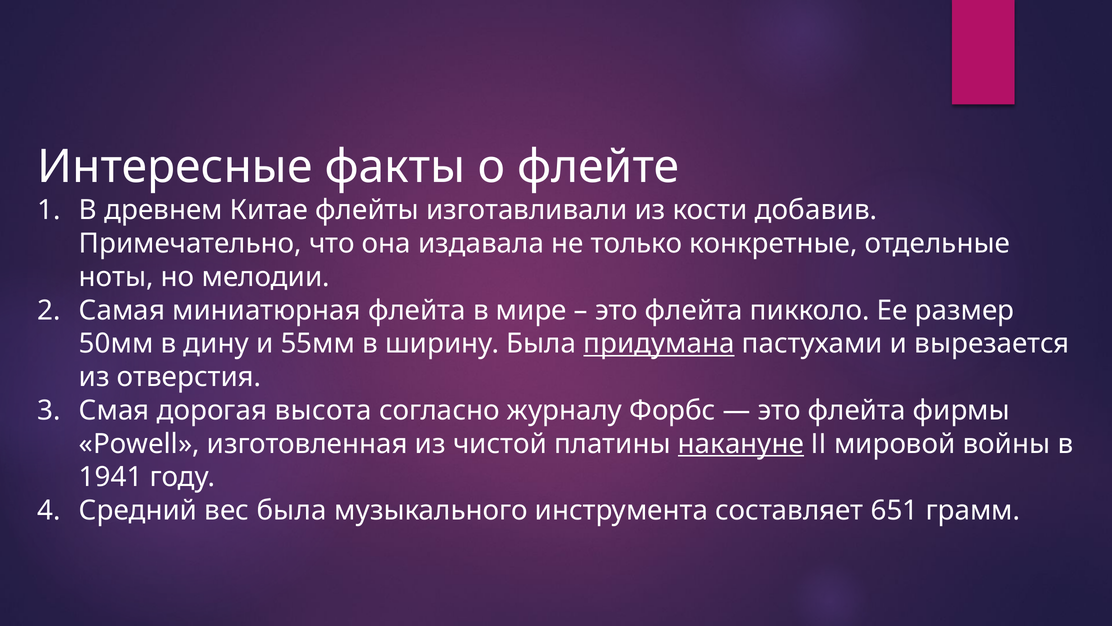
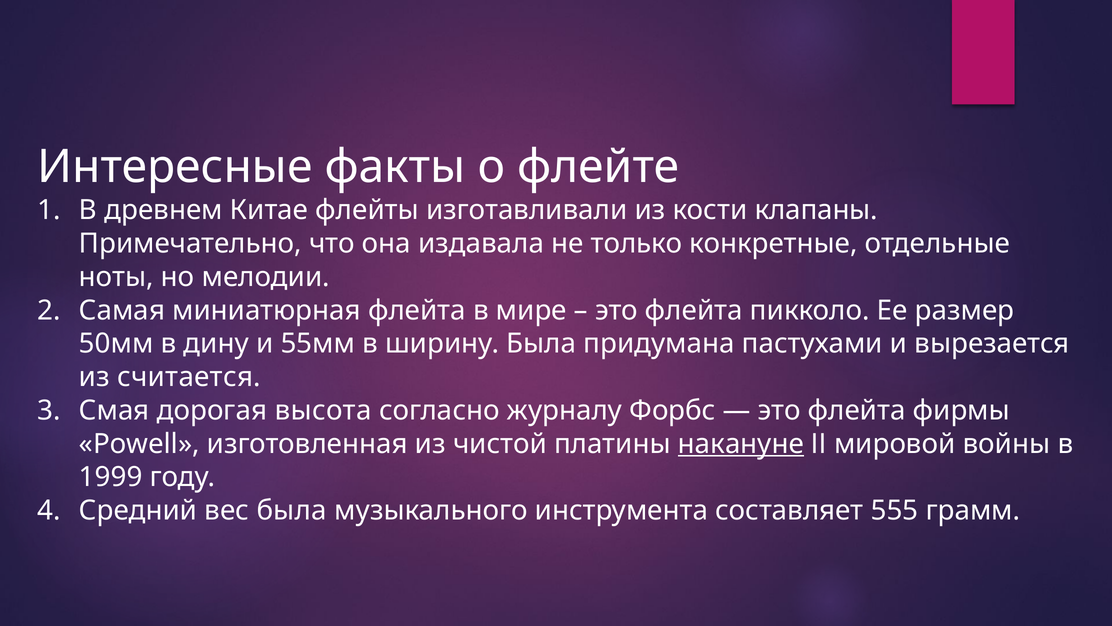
добавив: добавив -> клапаны (816, 210)
придумана underline: present -> none (659, 343)
отверстия: отверстия -> считается (189, 377)
1941: 1941 -> 1999 (111, 477)
651: 651 -> 555 (894, 510)
